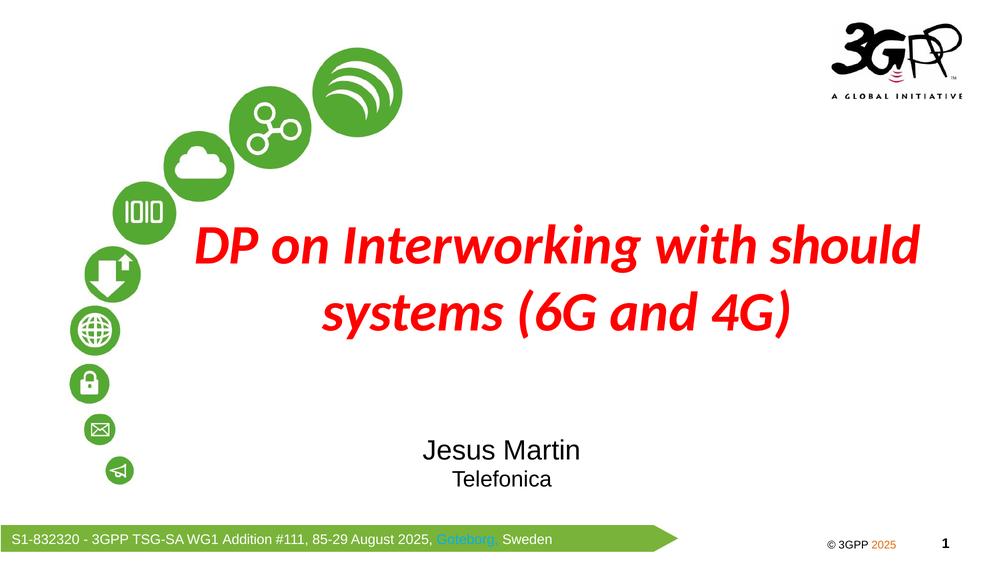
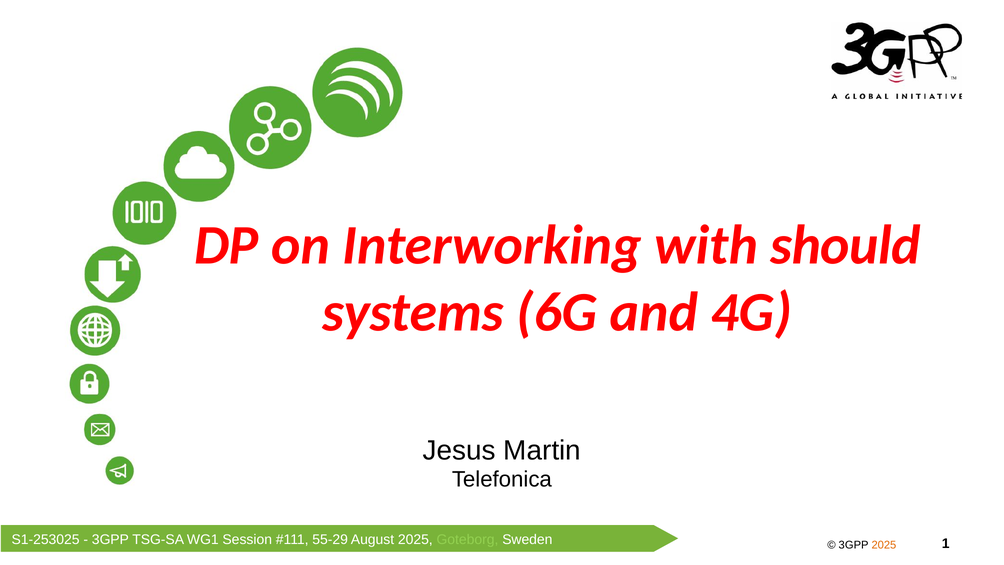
S1-832320: S1-832320 -> S1-253025 (46, 539)
Addition: Addition -> Session (247, 539)
85-29: 85-29 -> 55-29 (330, 539)
Goteborg colour: light blue -> light green (467, 539)
